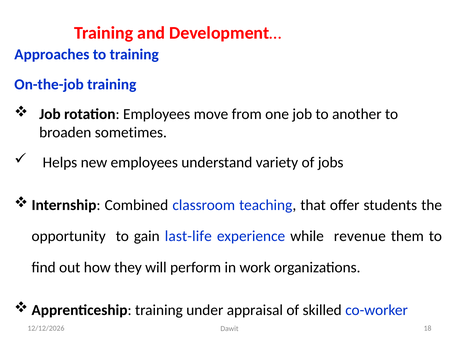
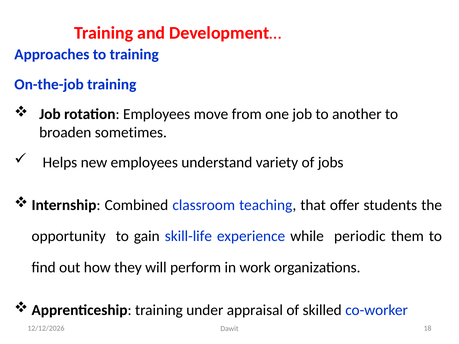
last-life: last-life -> skill-life (188, 236)
revenue: revenue -> periodic (360, 236)
